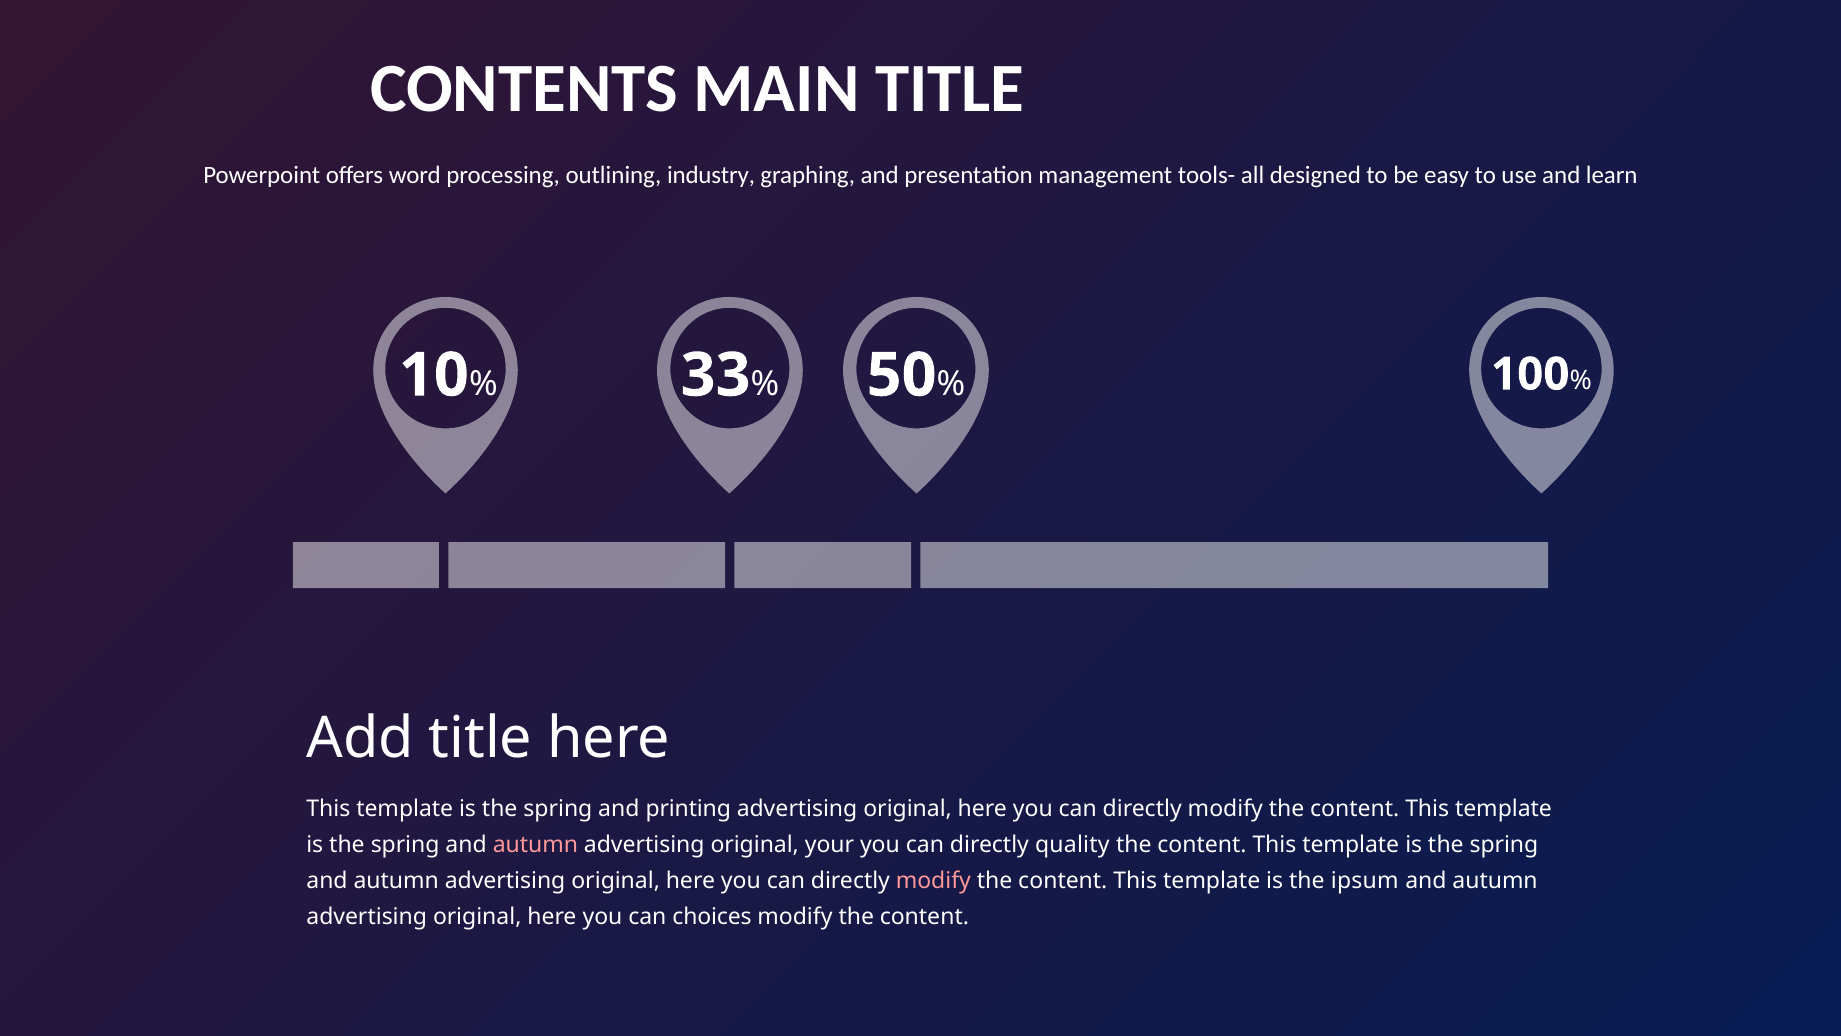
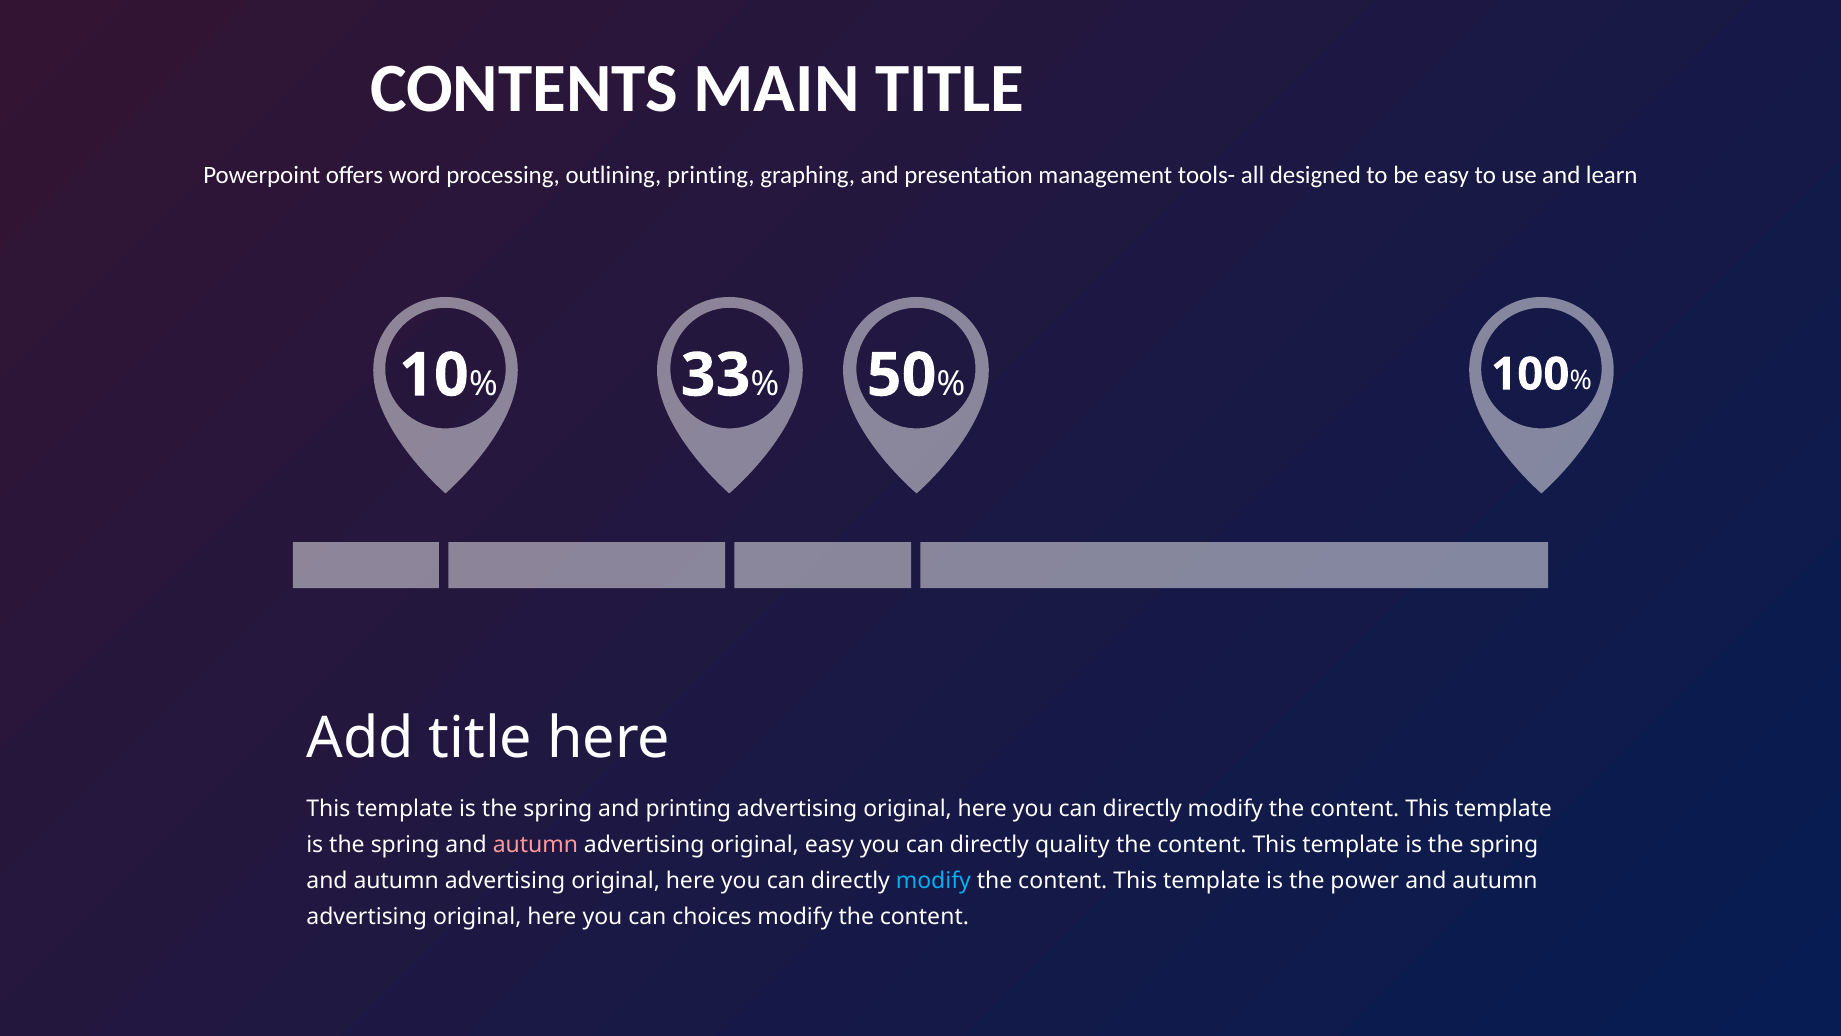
outlining industry: industry -> printing (711, 175)
original your: your -> easy (829, 844)
modify colour: pink -> light blue (933, 880)
ipsum: ipsum -> power (1365, 880)
